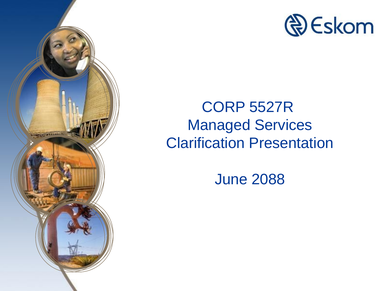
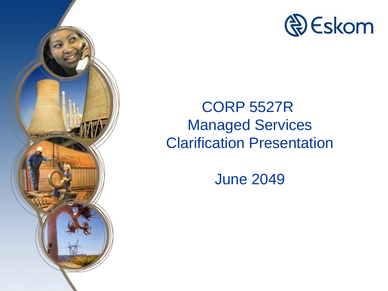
2088: 2088 -> 2049 (268, 179)
